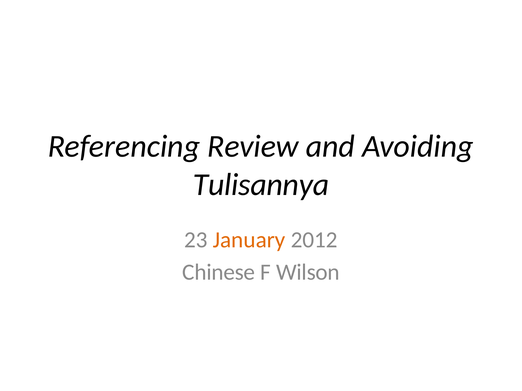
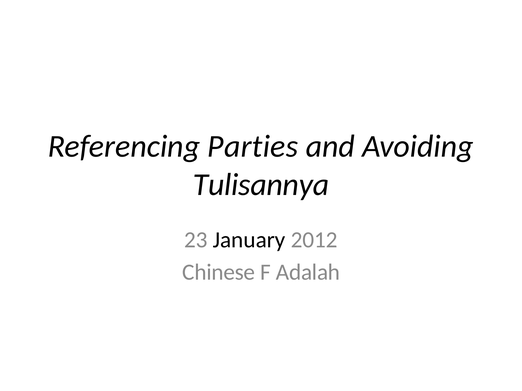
Review: Review -> Parties (253, 147)
January colour: orange -> black (249, 240)
Wilson: Wilson -> Adalah (308, 272)
